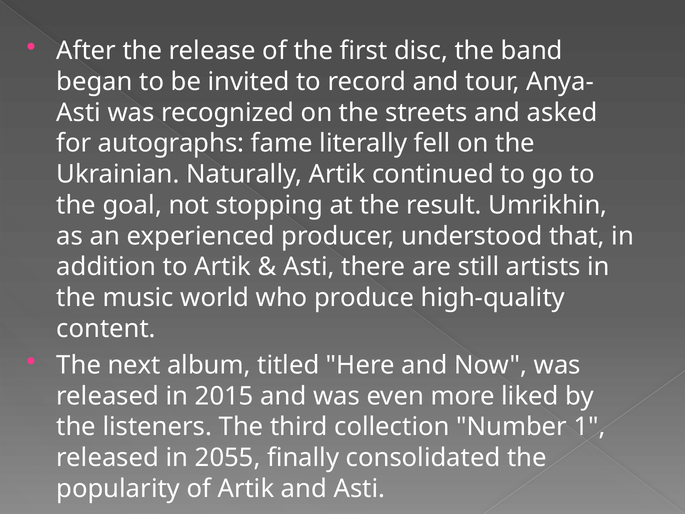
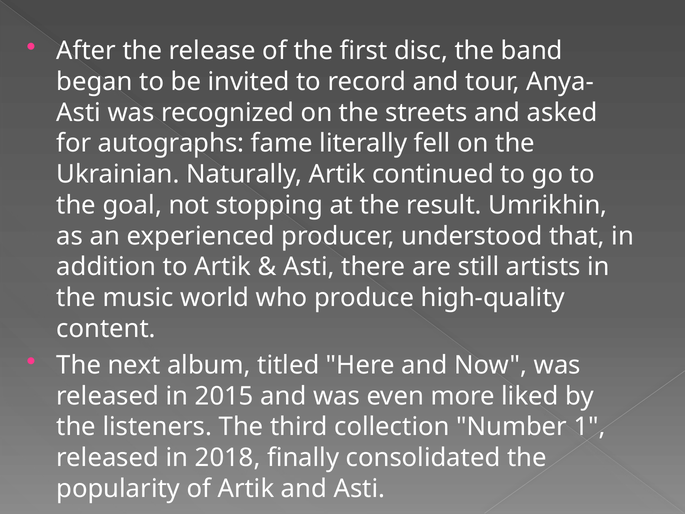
2055: 2055 -> 2018 (228, 458)
